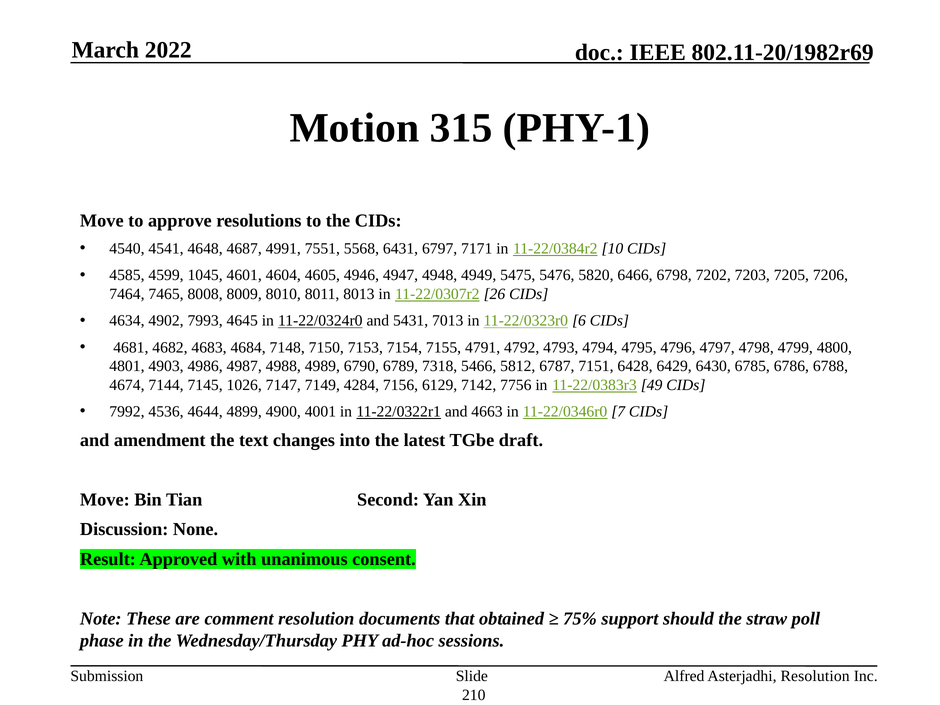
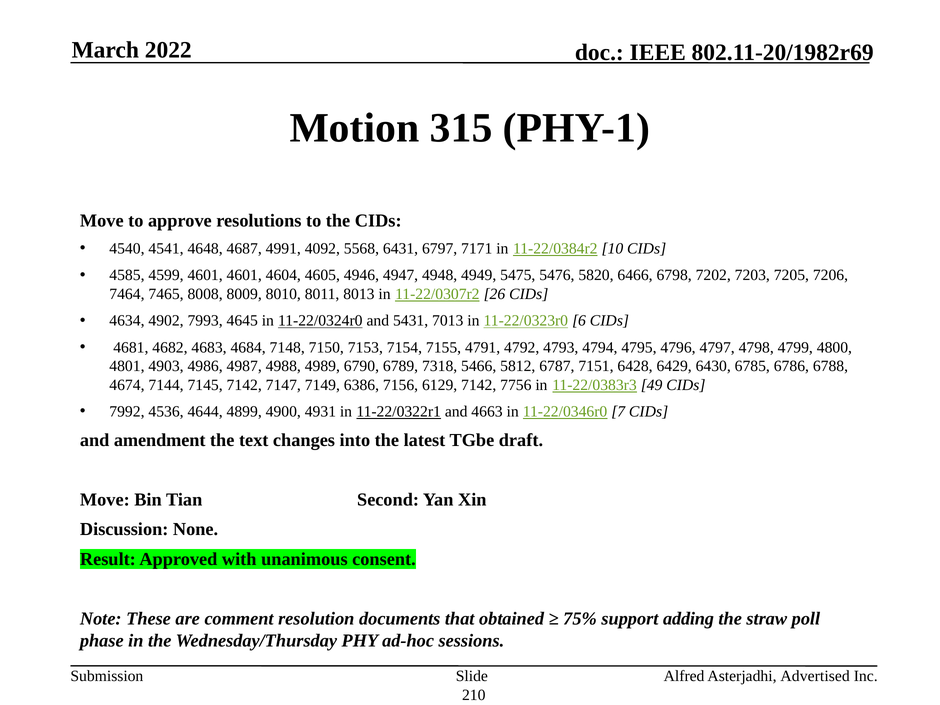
7551: 7551 -> 4092 (322, 249)
4599 1045: 1045 -> 4601 (205, 275)
7145 1026: 1026 -> 7142 (244, 385)
4284: 4284 -> 6386 (361, 385)
4001: 4001 -> 4931 (320, 412)
should: should -> adding (689, 619)
Asterjadhi Resolution: Resolution -> Advertised (815, 676)
